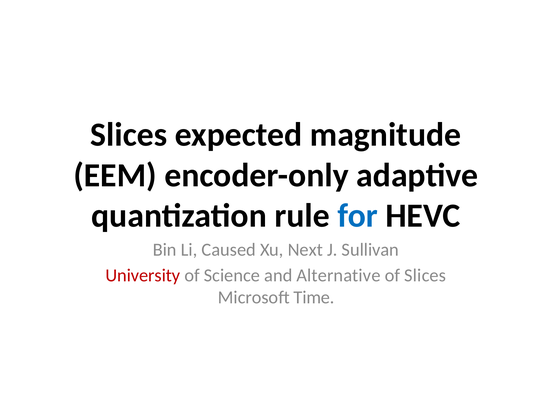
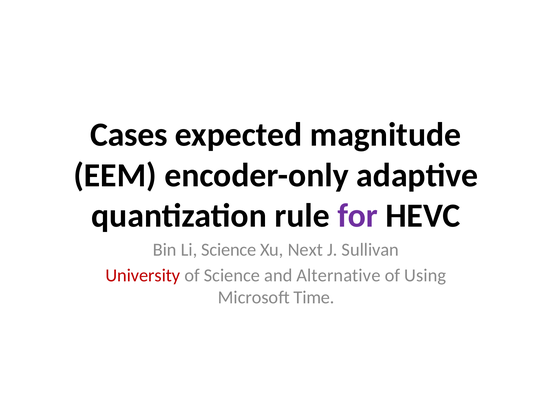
Slices: Slices -> Cases (129, 135)
for colour: blue -> purple (358, 216)
Li Caused: Caused -> Science (229, 250)
of Slices: Slices -> Using (425, 275)
